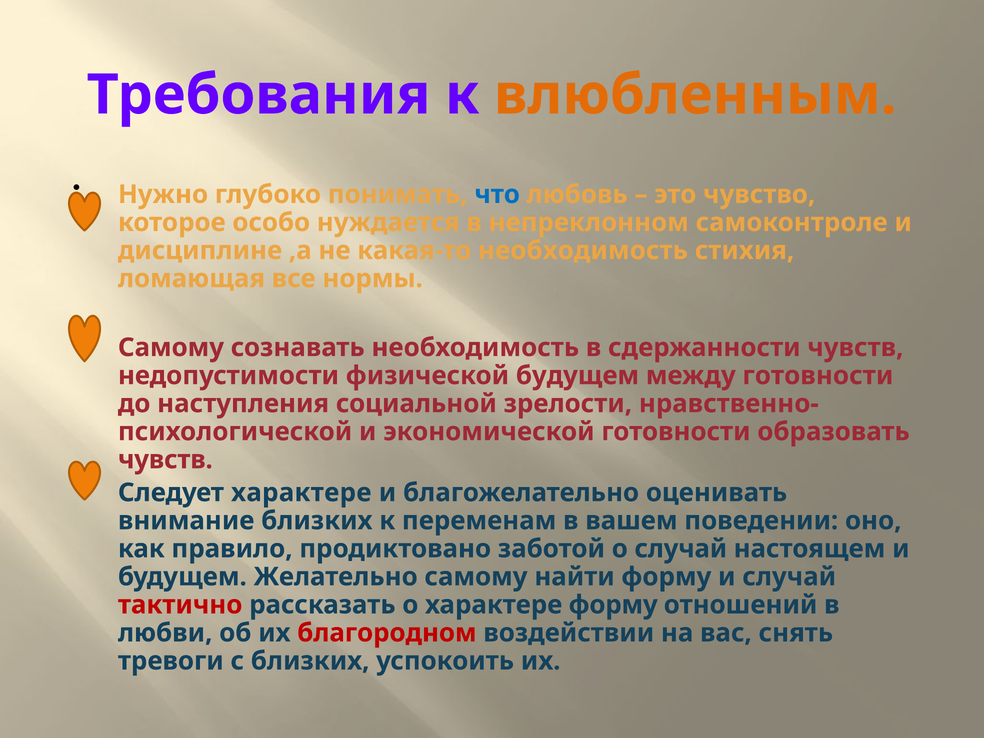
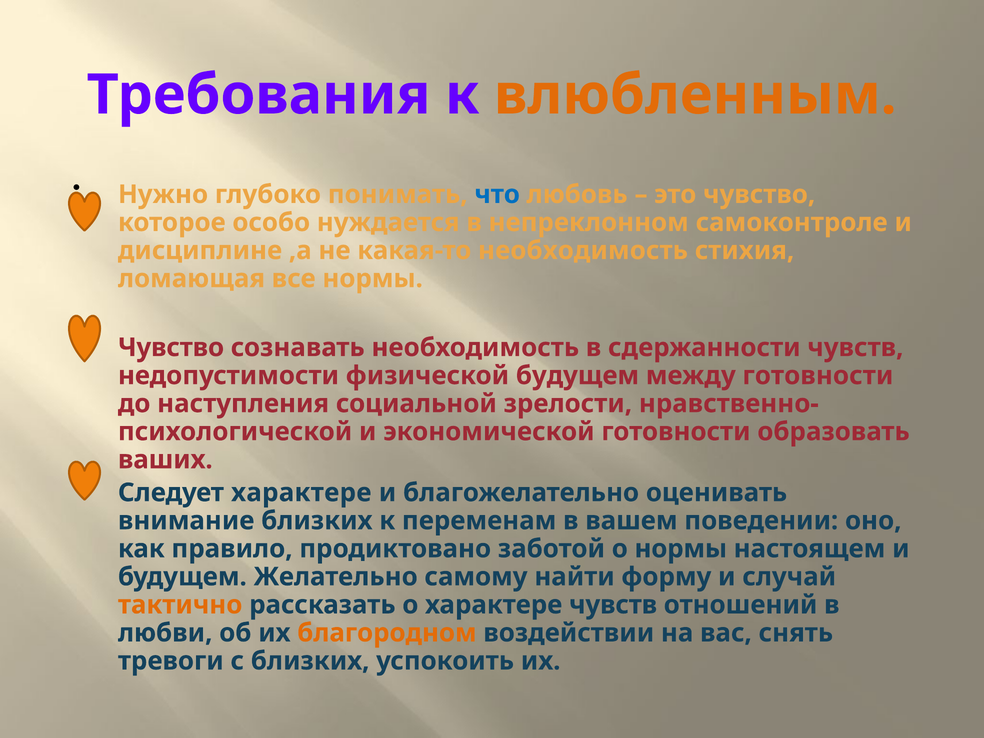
Самому: Самому -> Чувство (171, 348)
чувств: чувств -> ваших (165, 460)
о случай: случай -> нормы (681, 549)
тактично colour: red -> orange (180, 605)
характере форму: форму -> чувств (613, 605)
благородном colour: red -> orange (387, 633)
